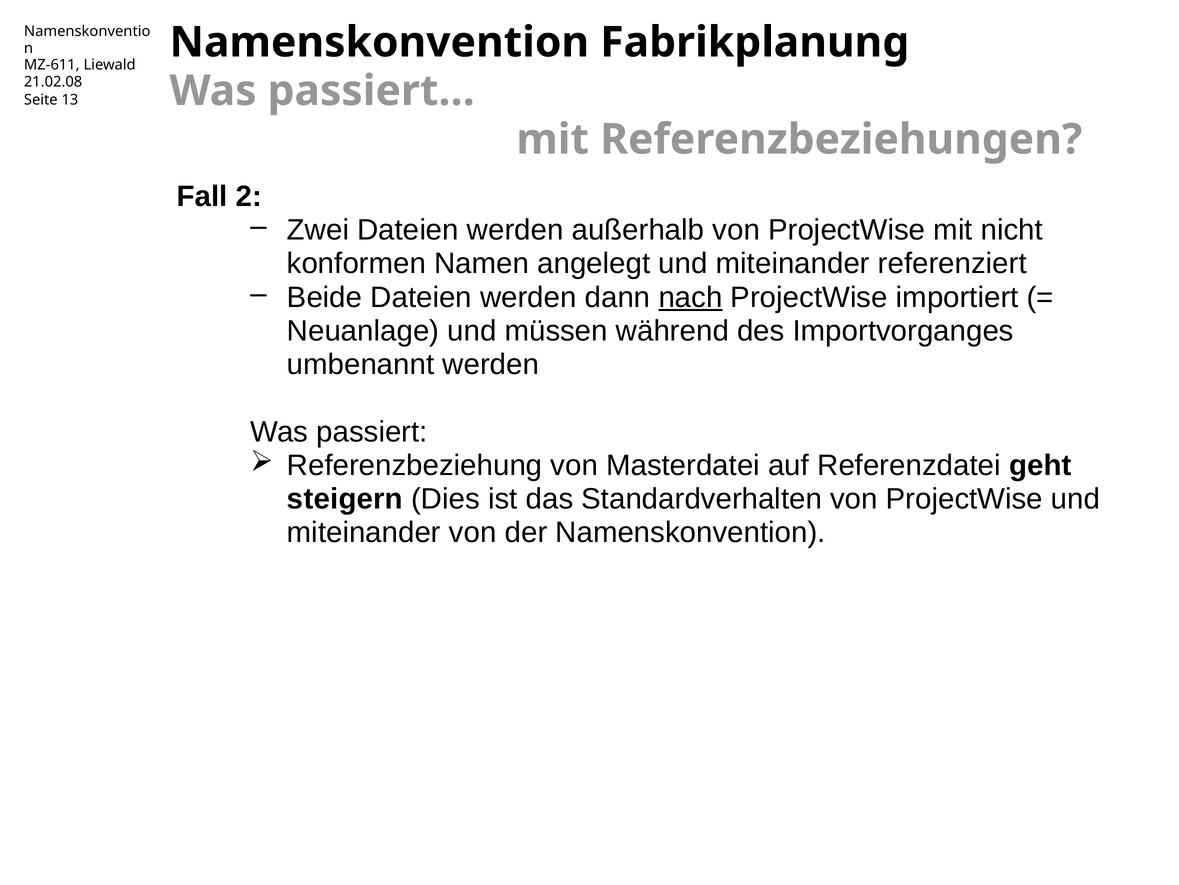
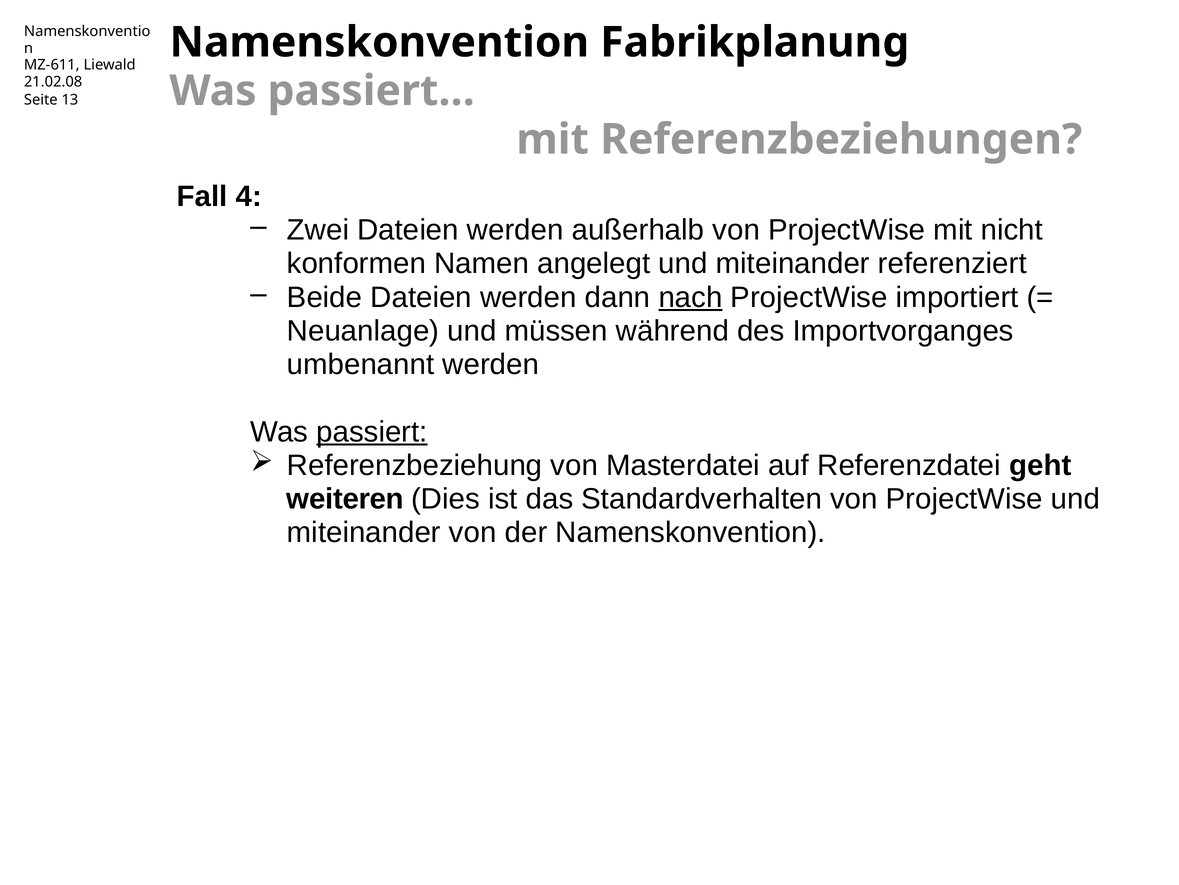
2: 2 -> 4 (249, 196)
passiert underline: none -> present (372, 431)
steigern: steigern -> weiteren (345, 499)
